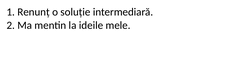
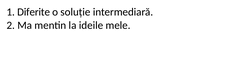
Renunț: Renunț -> Diferite (34, 12)
